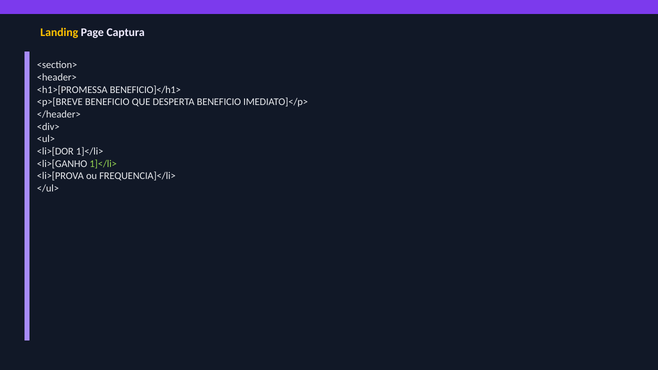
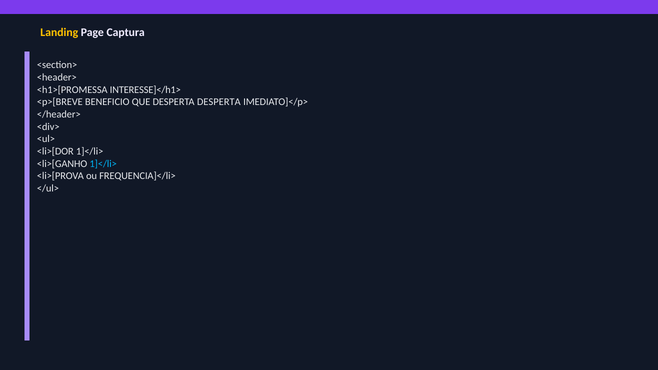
BENEFICIO]</h1>: BENEFICIO]</h1> -> INTERESSE]</h1> (145, 90)
DESPERTA BENEFICIO: BENEFICIO -> DESPERTA (219, 102)
1]</li> colour: light green -> light blue (103, 164)
